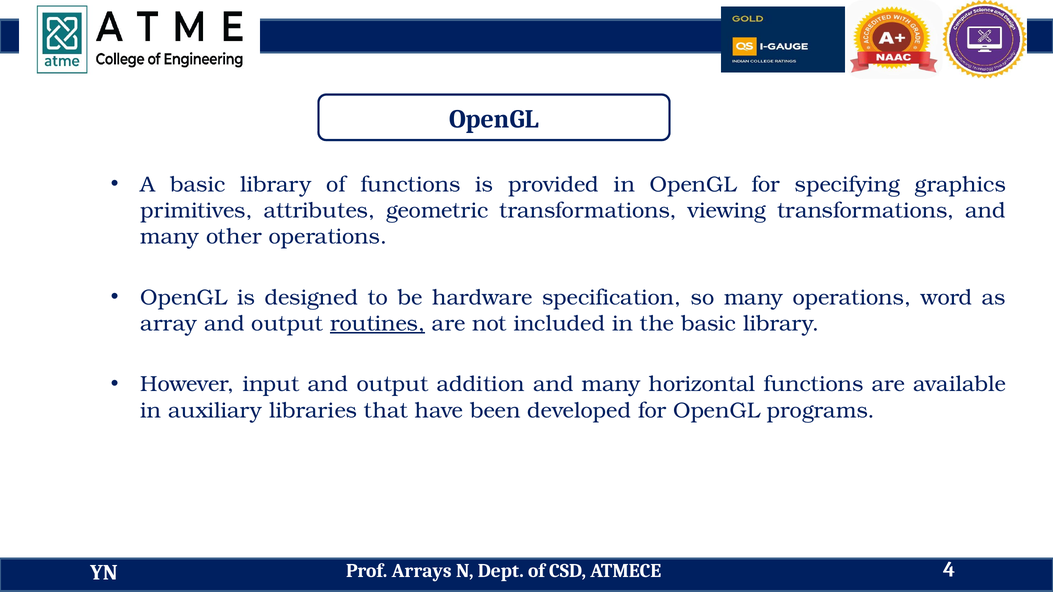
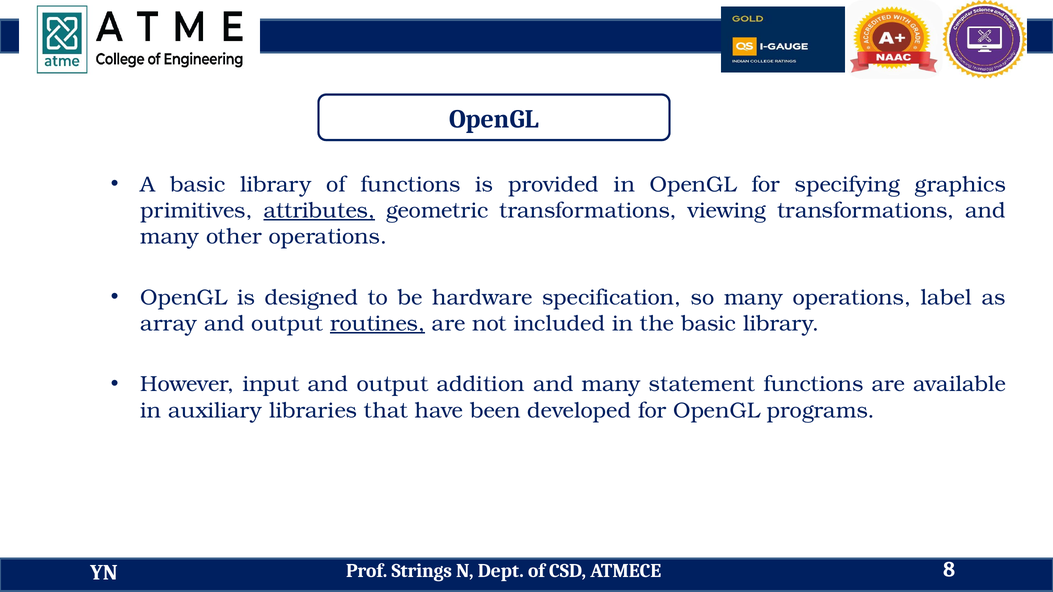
attributes underline: none -> present (319, 211)
word: word -> label (946, 298)
horizontal: horizontal -> statement (702, 384)
Arrays: Arrays -> Strings (422, 571)
4: 4 -> 8 (949, 570)
